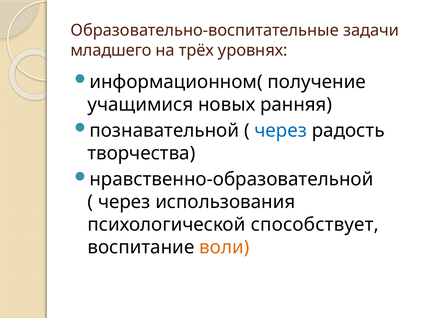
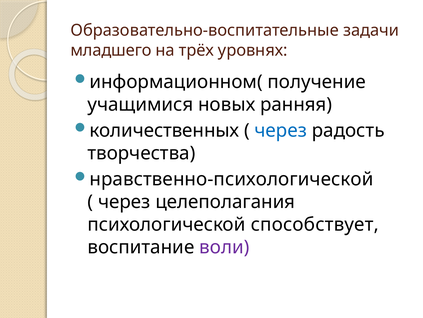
познавательной: познавательной -> количественных (164, 130)
нравственно-образовательной: нравственно-образовательной -> нравственно-психологической (231, 179)
использования: использования -> целеполагания (225, 202)
воли colour: orange -> purple (224, 247)
